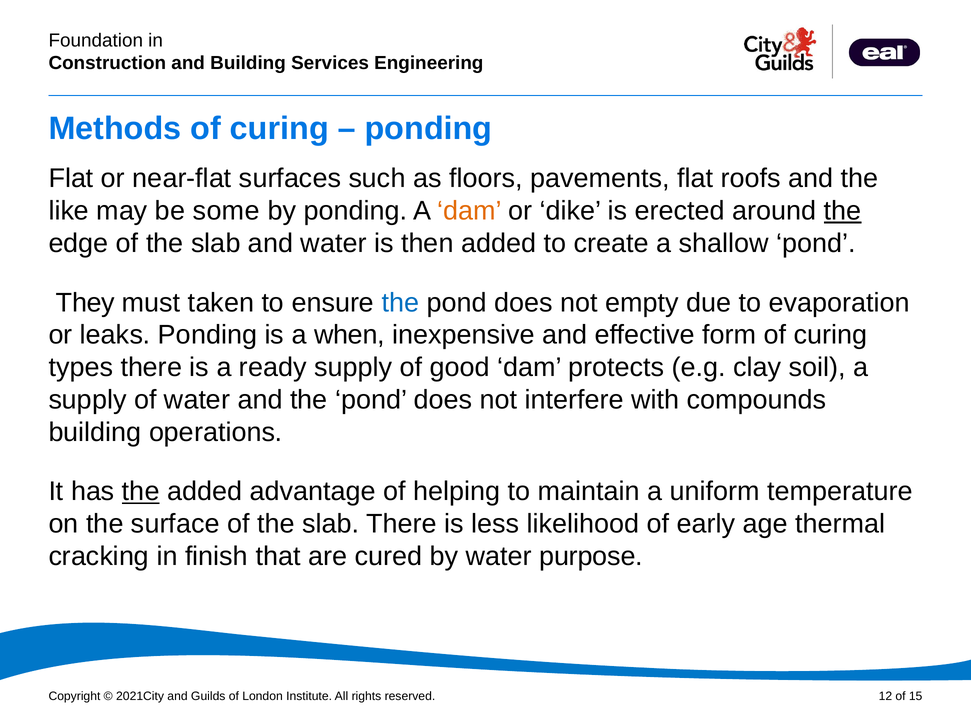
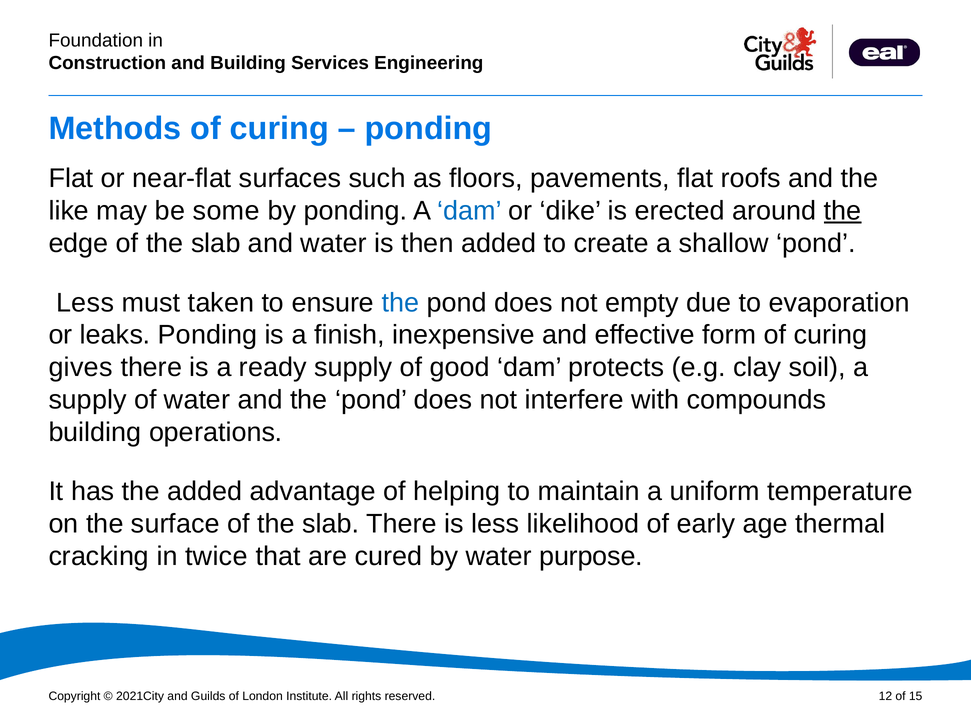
dam colour: orange -> blue (469, 211)
They: They -> Less (85, 303)
when: when -> finish (349, 335)
types: types -> gives (81, 368)
the underline: present -> none (141, 492)
finish: finish -> twice (216, 556)
